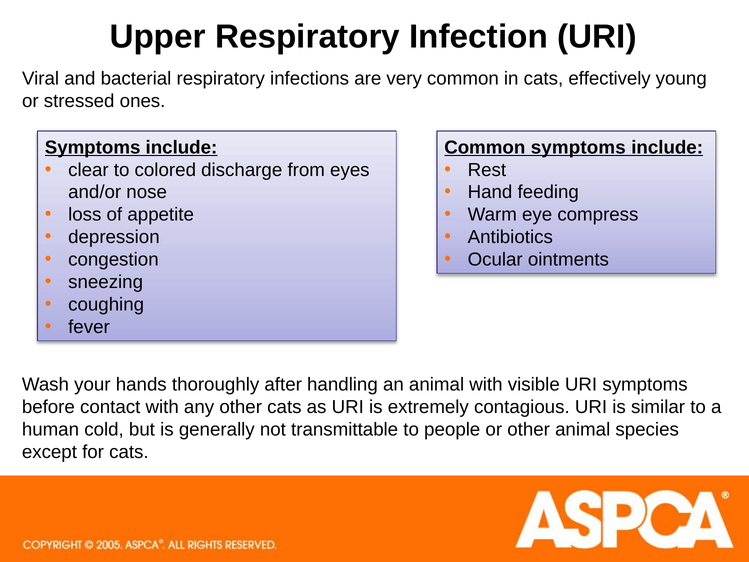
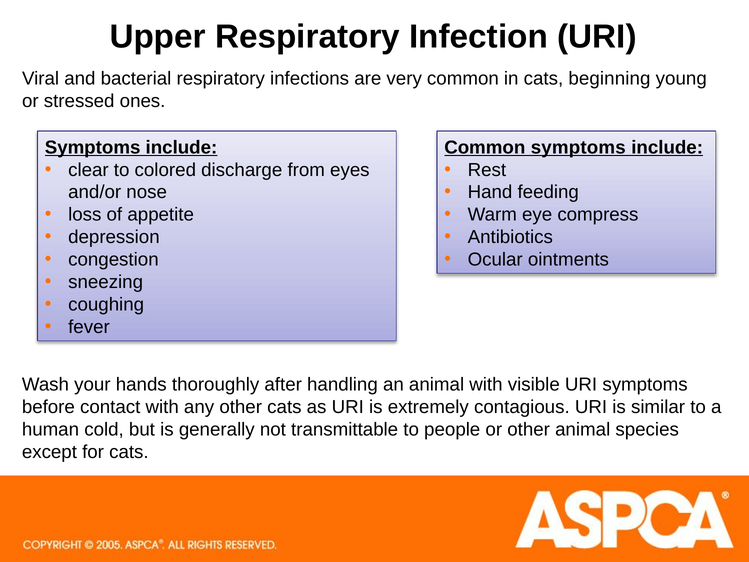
effectively: effectively -> beginning (609, 79)
